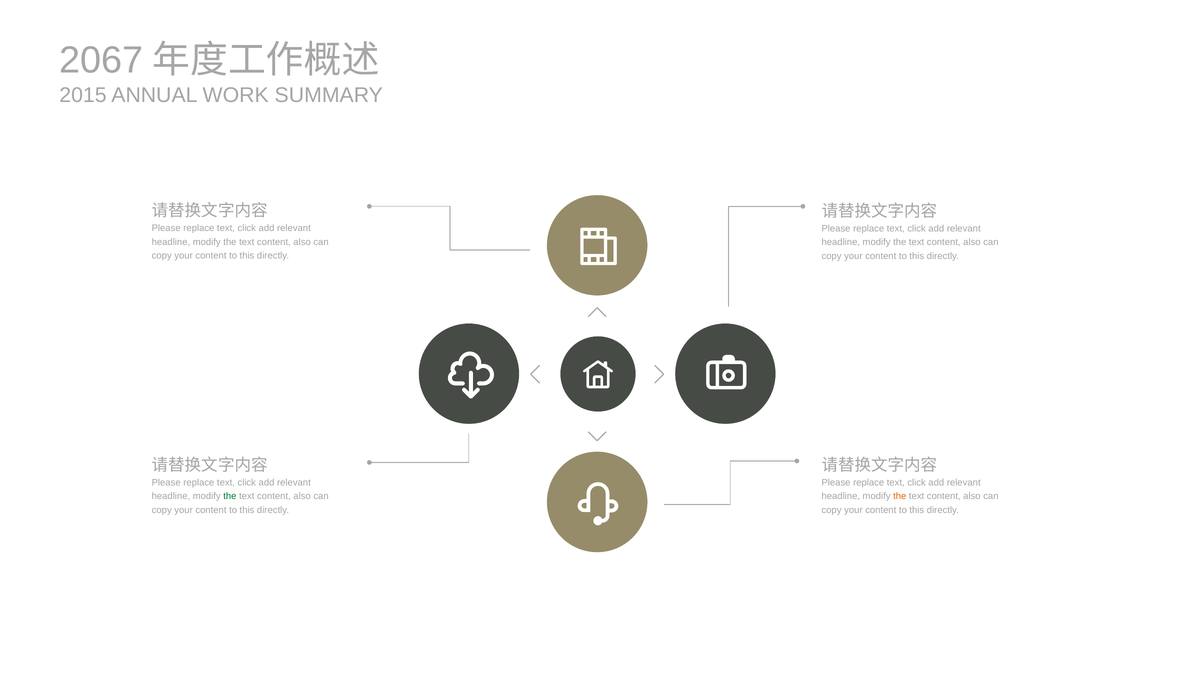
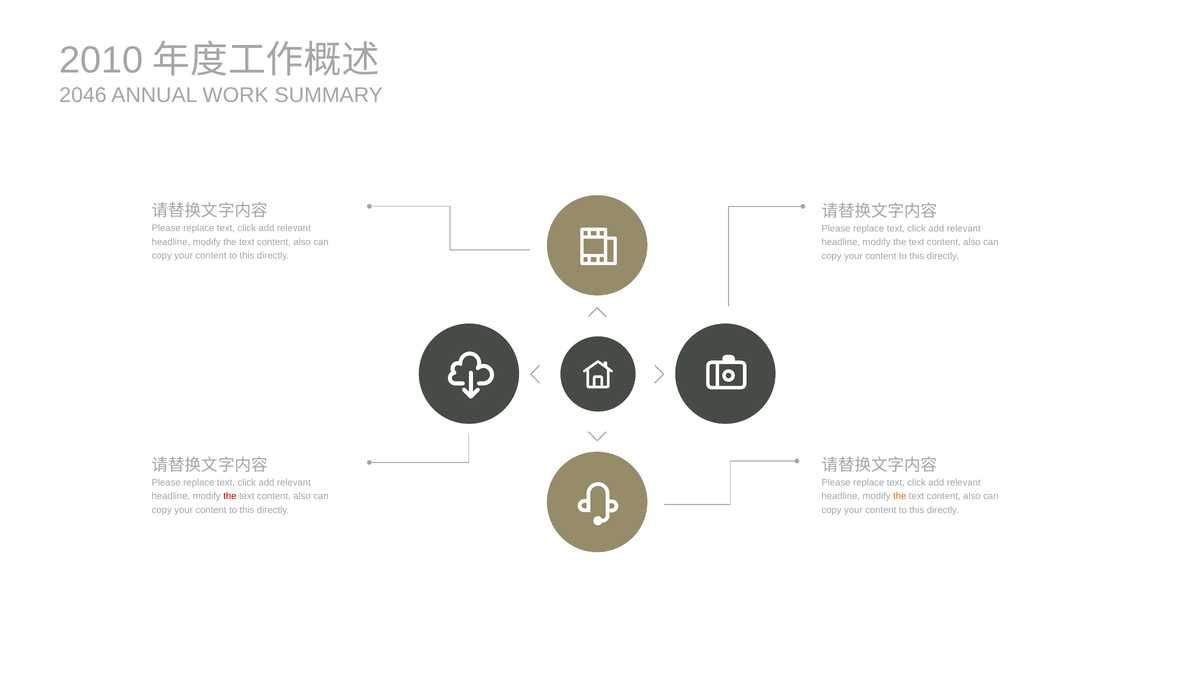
2067: 2067 -> 2010 (101, 60)
2015: 2015 -> 2046 (83, 95)
the colour: green -> red (230, 496)
